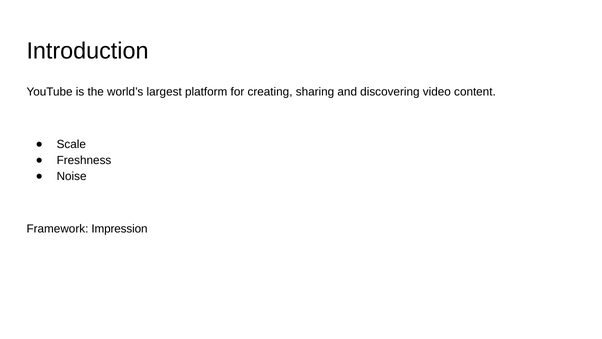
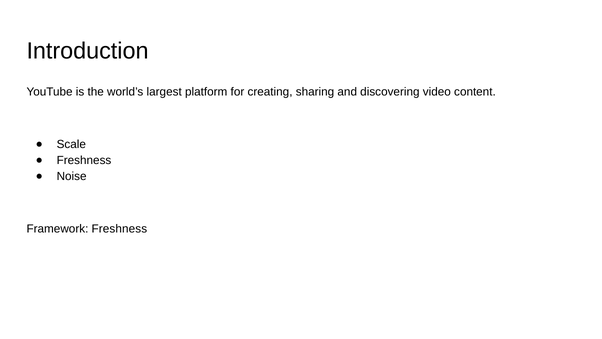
Framework Impression: Impression -> Freshness (119, 229)
